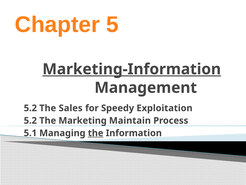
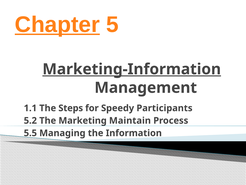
Chapter underline: none -> present (57, 25)
5.2: 5.2 -> 1.1 (30, 108)
Sales: Sales -> Steps (71, 108)
Exploitation: Exploitation -> Participants (164, 108)
5.1: 5.1 -> 5.5 (30, 133)
the underline: present -> none (96, 133)
